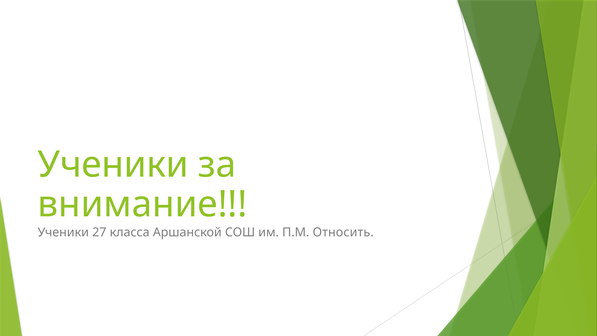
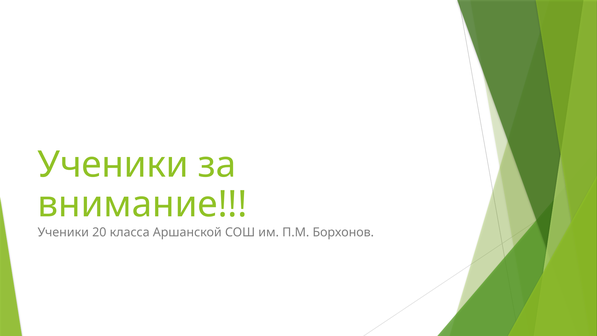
27: 27 -> 20 (99, 232)
Относить: Относить -> Борхонов (343, 232)
